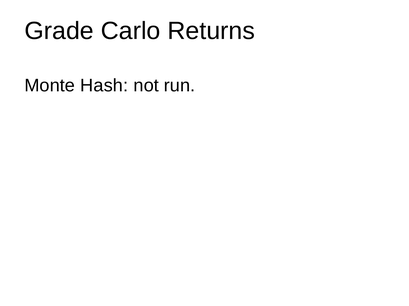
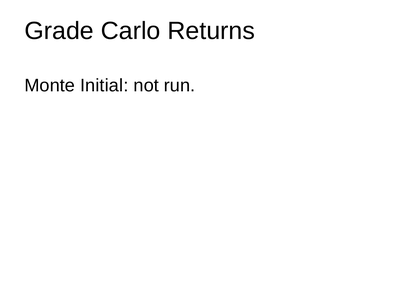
Hash: Hash -> Initial (104, 86)
